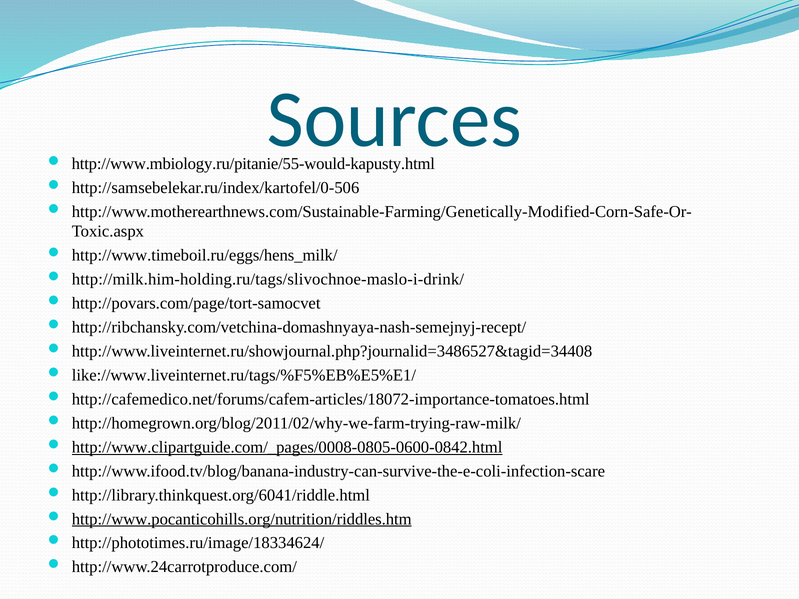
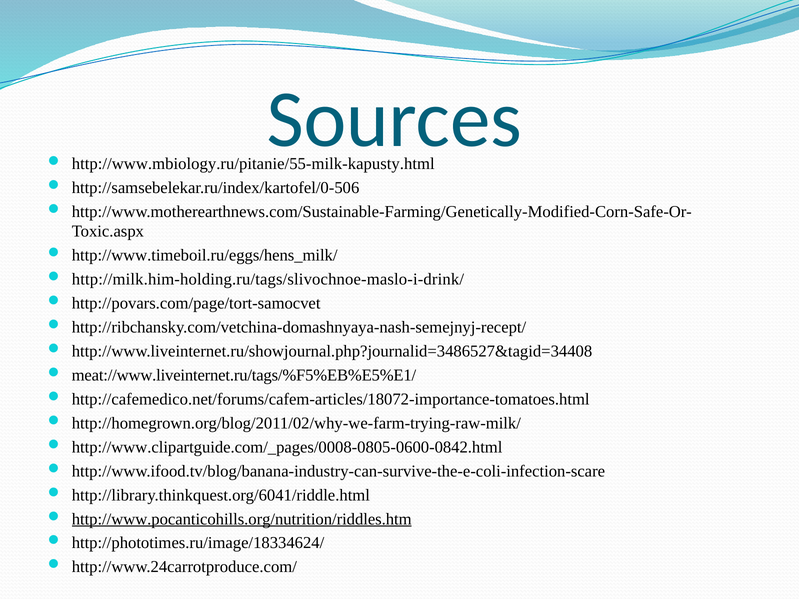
http://www.mbiology.ru/pitanie/55-would-kapusty.html: http://www.mbiology.ru/pitanie/55-would-kapusty.html -> http://www.mbiology.ru/pitanie/55-milk-kapusty.html (253, 164)
like://www.liveinternet.ru/tags/%F5%EB%E5%E1/: like://www.liveinternet.ru/tags/%F5%EB%E5%E1/ -> meat://www.liveinternet.ru/tags/%F5%EB%E5%E1/ (244, 375)
http://www.clipartguide.com/_pages/0008-0805-0600-0842.html underline: present -> none (287, 447)
